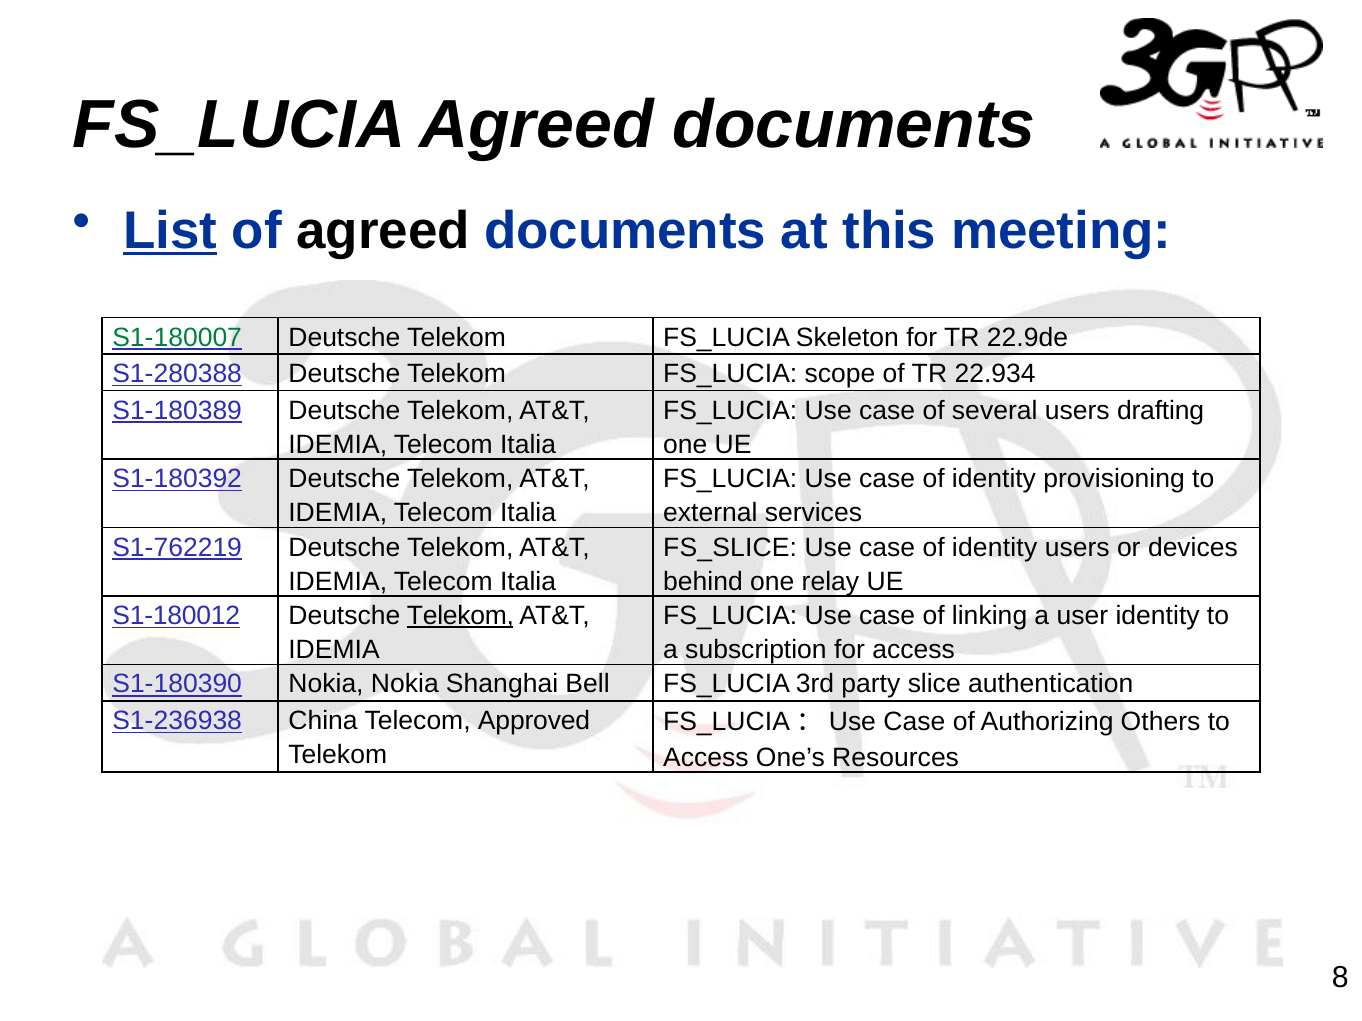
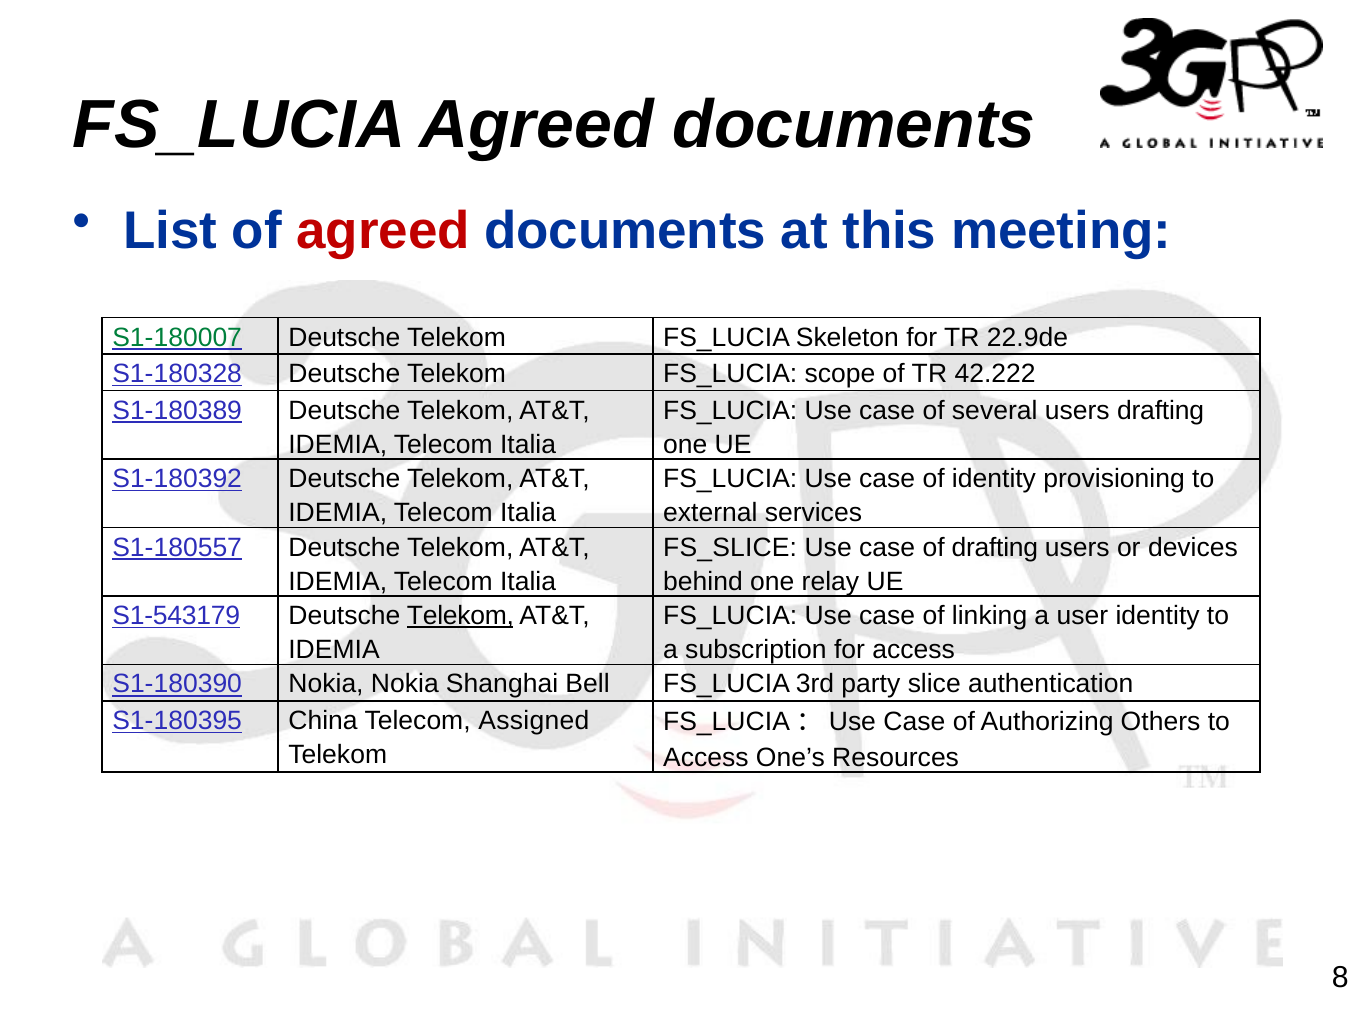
List underline: present -> none (170, 231)
agreed colour: black -> red (383, 231)
S1-280388: S1-280388 -> S1-180328 (177, 374)
22.934: 22.934 -> 42.222 (995, 374)
S1-762219: S1-762219 -> S1-180557 (177, 548)
identity: identity -> drafting (995, 548)
S1-180012: S1-180012 -> S1-543179 (176, 616)
S1-236938: S1-236938 -> S1-180395 (177, 721)
Approved: Approved -> Assigned (534, 721)
